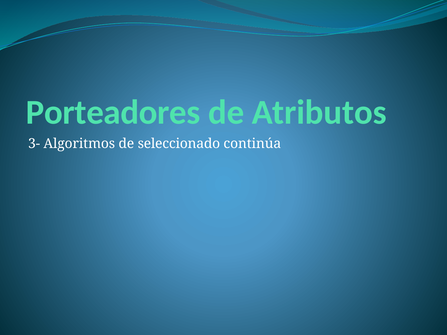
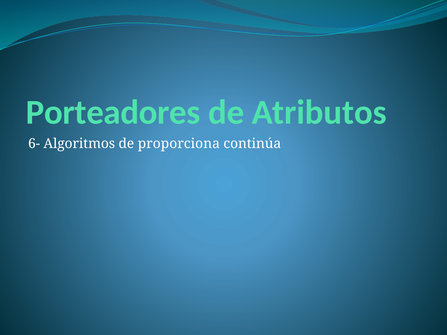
3-: 3- -> 6- (34, 144)
seleccionado: seleccionado -> proporciona (179, 144)
